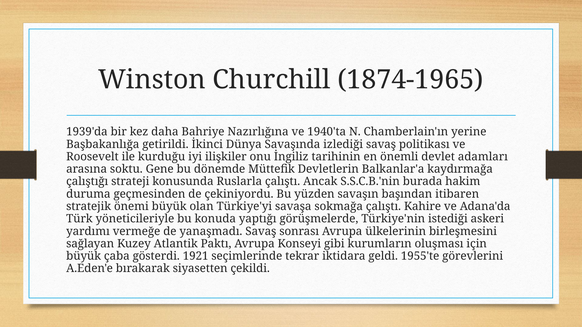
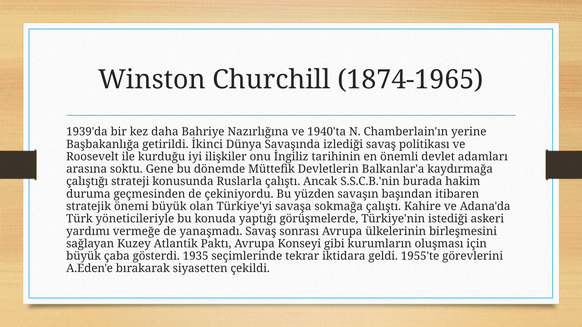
1921: 1921 -> 1935 (196, 256)
